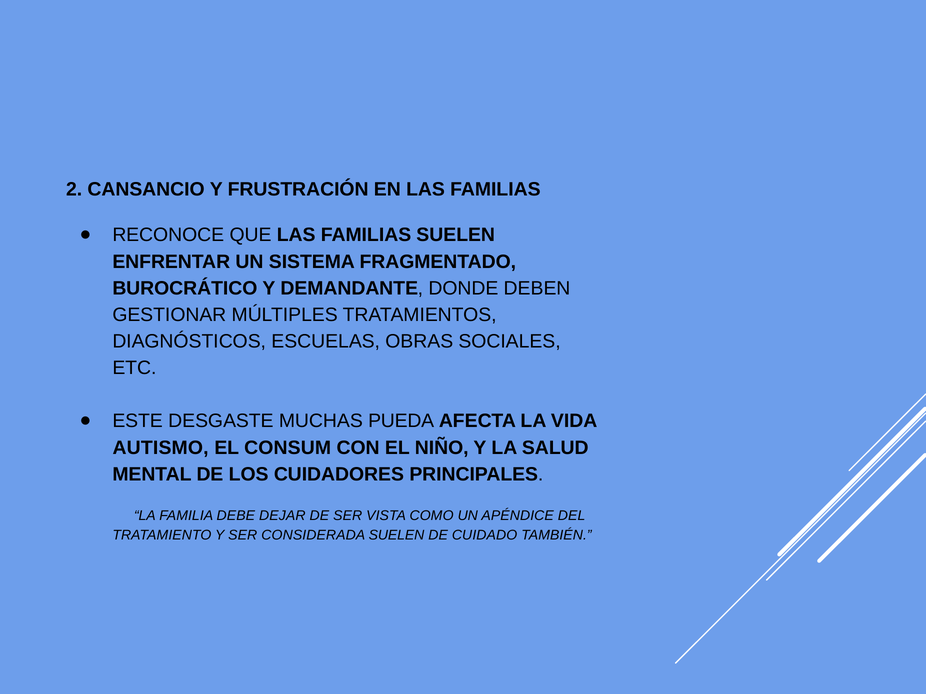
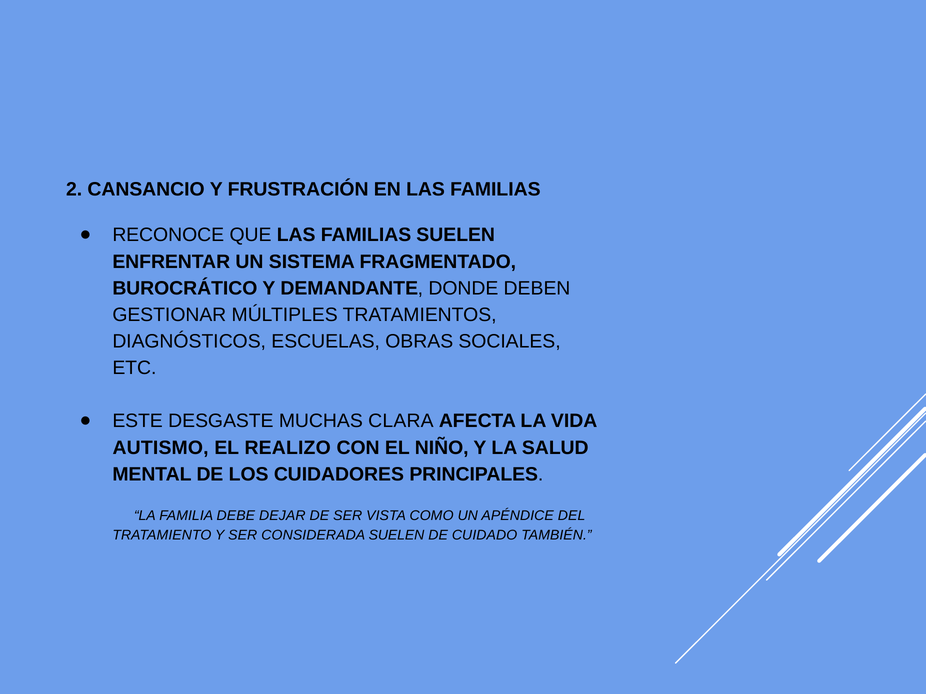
PUEDA: PUEDA -> CLARA (401, 421)
CONSUM: CONSUM -> REALIZO (288, 448)
